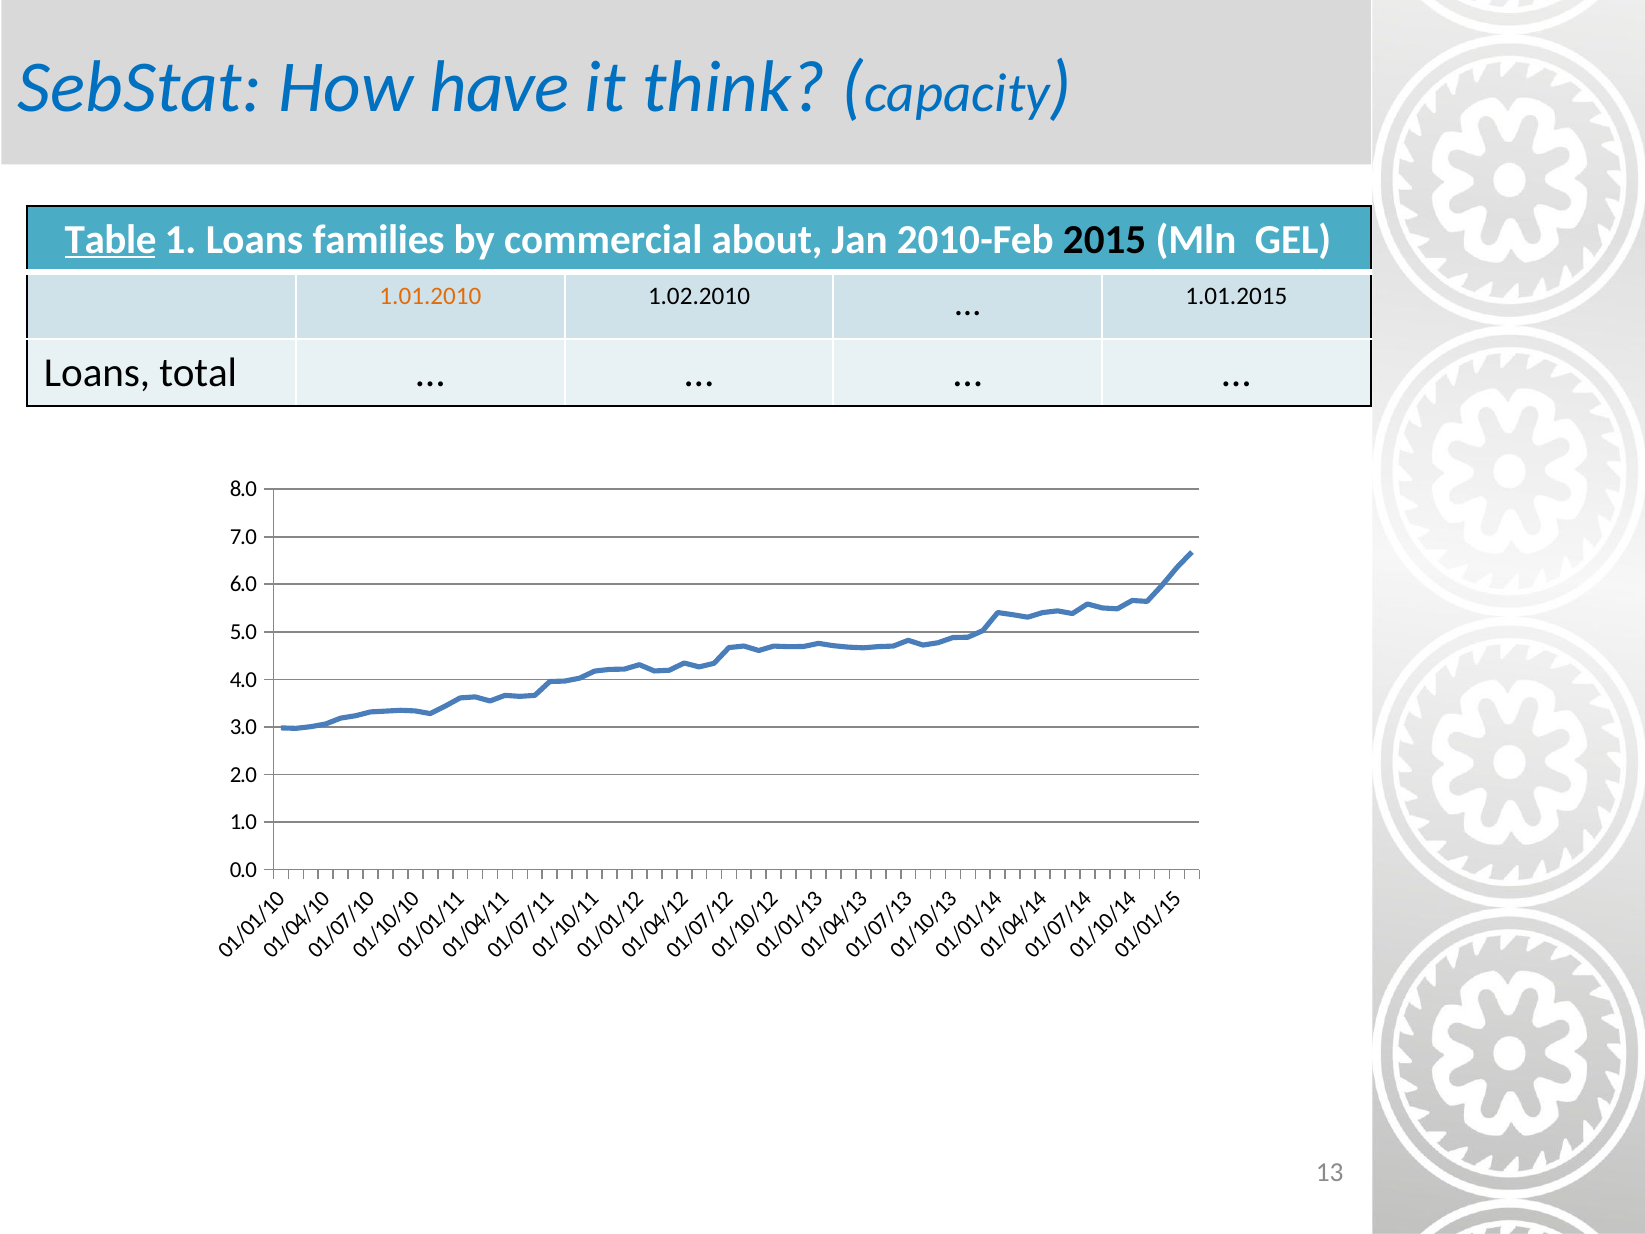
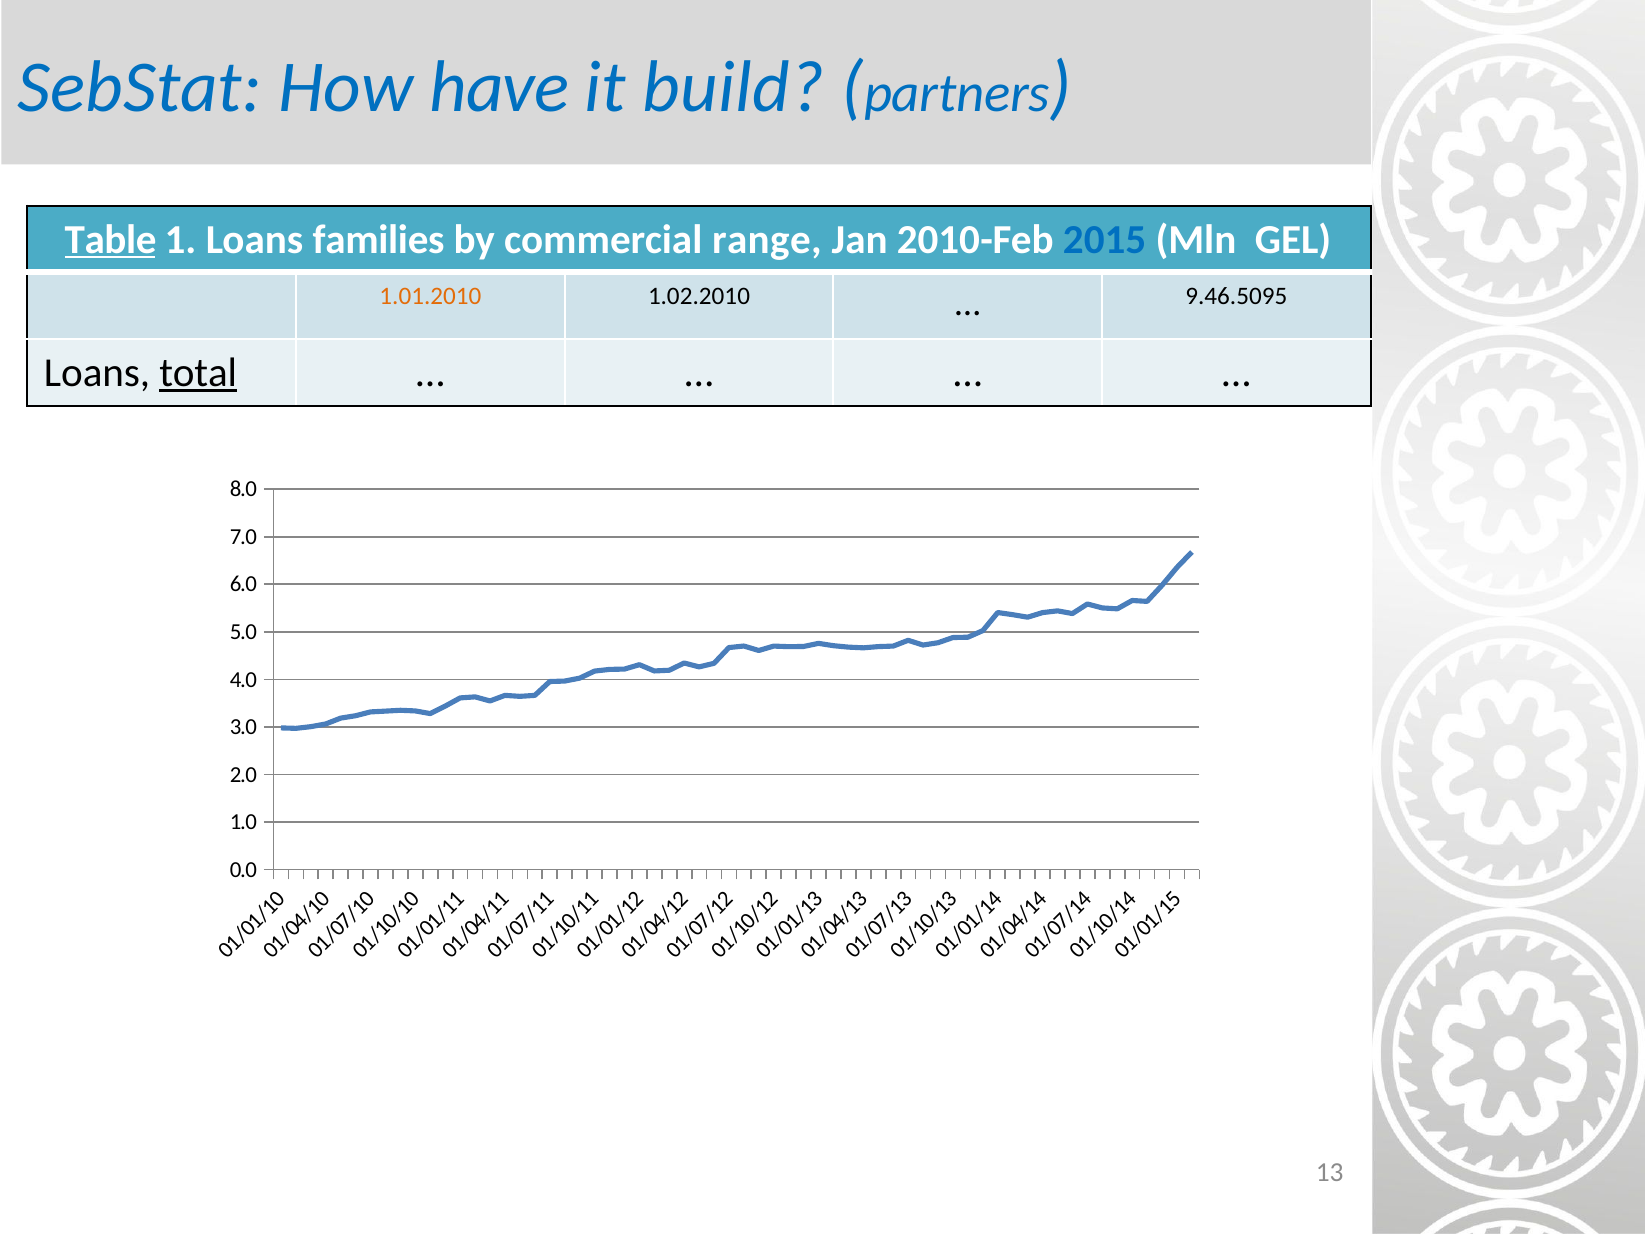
think: think -> build (733, 87)
capacity: capacity -> partners (957, 93)
about: about -> range (767, 239)
2015 colour: black -> blue (1105, 239)
1.01.2015: 1.01.2015 -> 9.46.5095 (1236, 296)
total underline: none -> present (198, 373)
